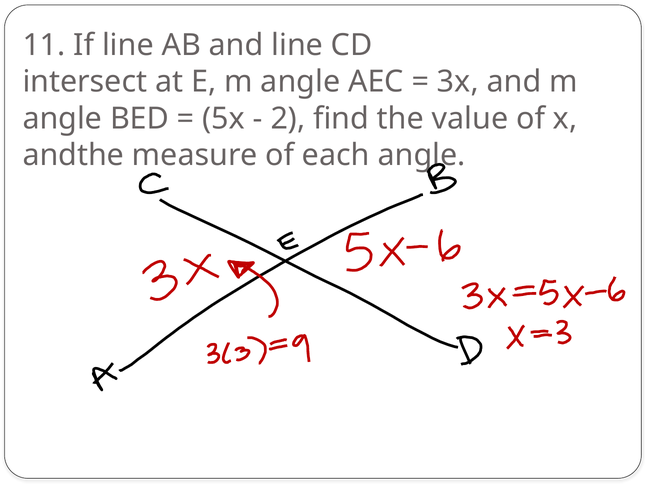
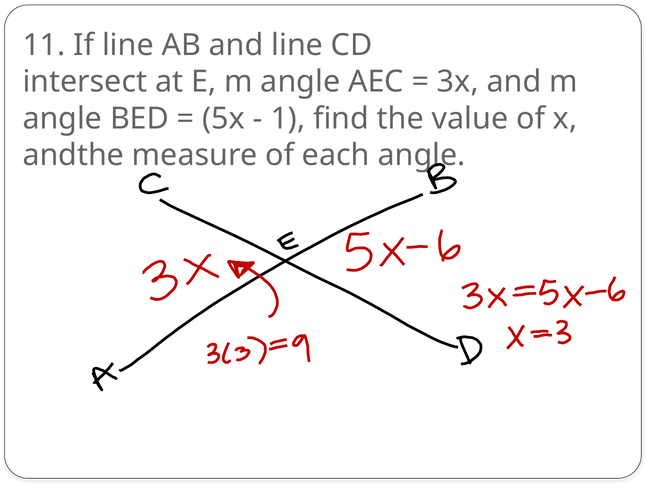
2: 2 -> 1 (288, 118)
